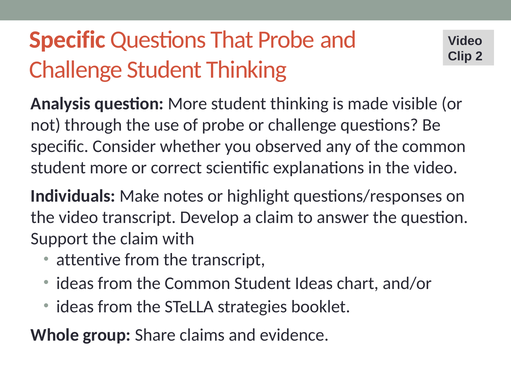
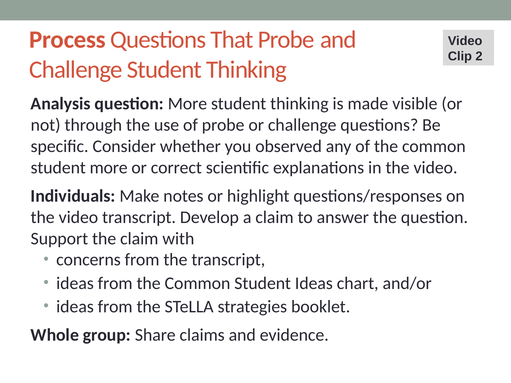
Specific: Specific -> Process (67, 40)
attentive: attentive -> concerns (88, 260)
